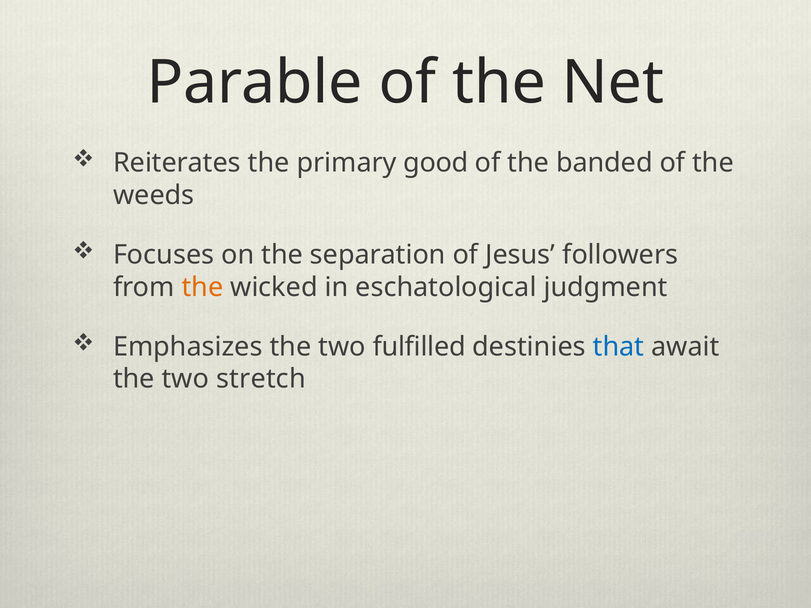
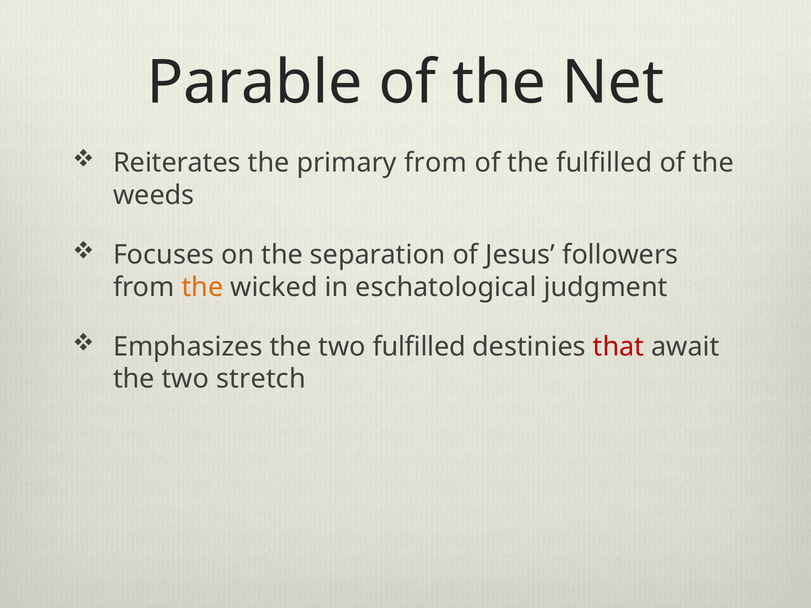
primary good: good -> from (436, 163)
the banded: banded -> fulfilled (604, 163)
that colour: blue -> red (619, 347)
